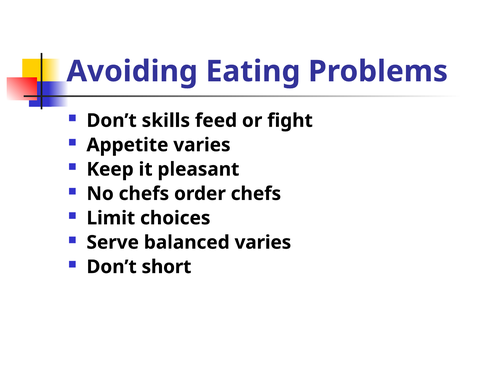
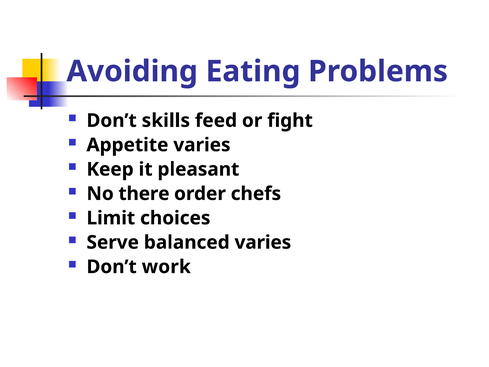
No chefs: chefs -> there (144, 194)
short: short -> work (166, 267)
